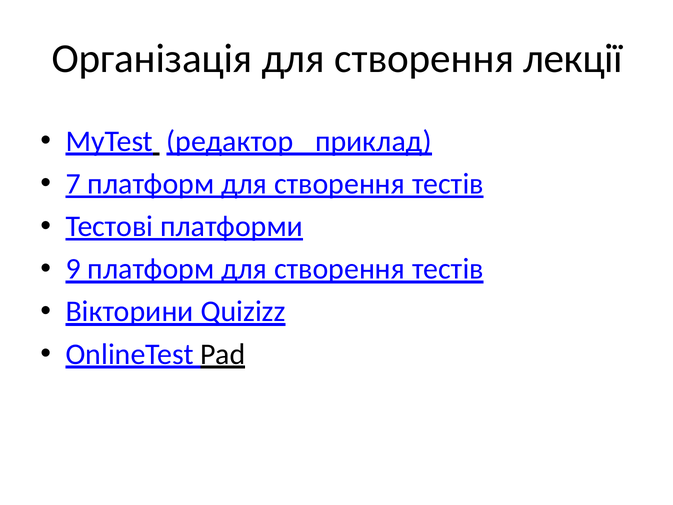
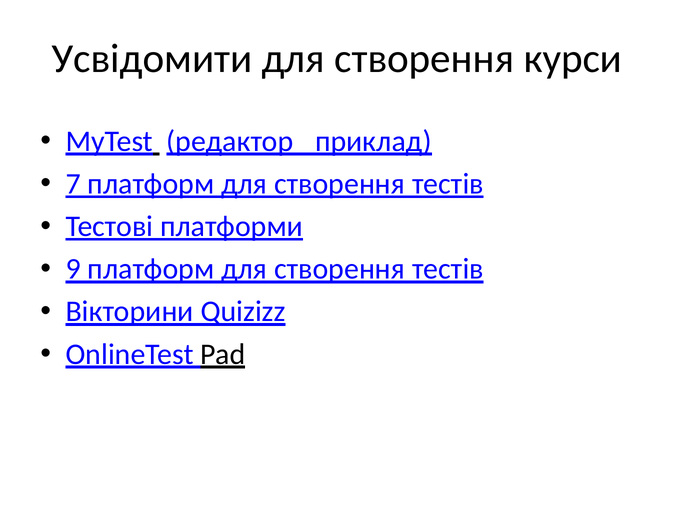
Організація: Організація -> Усвідомити (152, 59)
лекції: лекції -> курси (573, 59)
